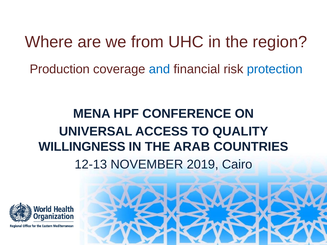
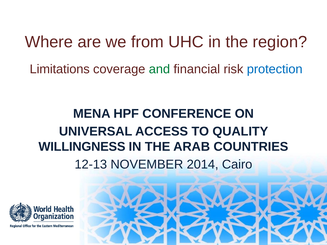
Production: Production -> Limitations (60, 69)
and colour: blue -> green (159, 69)
2019: 2019 -> 2014 (203, 165)
